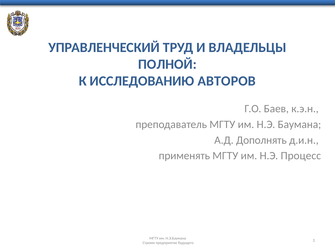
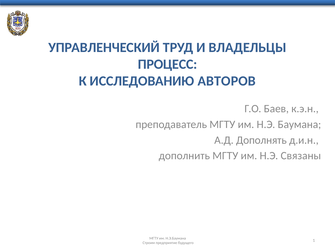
ПОЛНОЙ: ПОЛНОЙ -> ПРОЦЕСС (168, 64)
применять: применять -> дополнить (184, 155)
Процесс: Процесс -> Связаны (301, 155)
